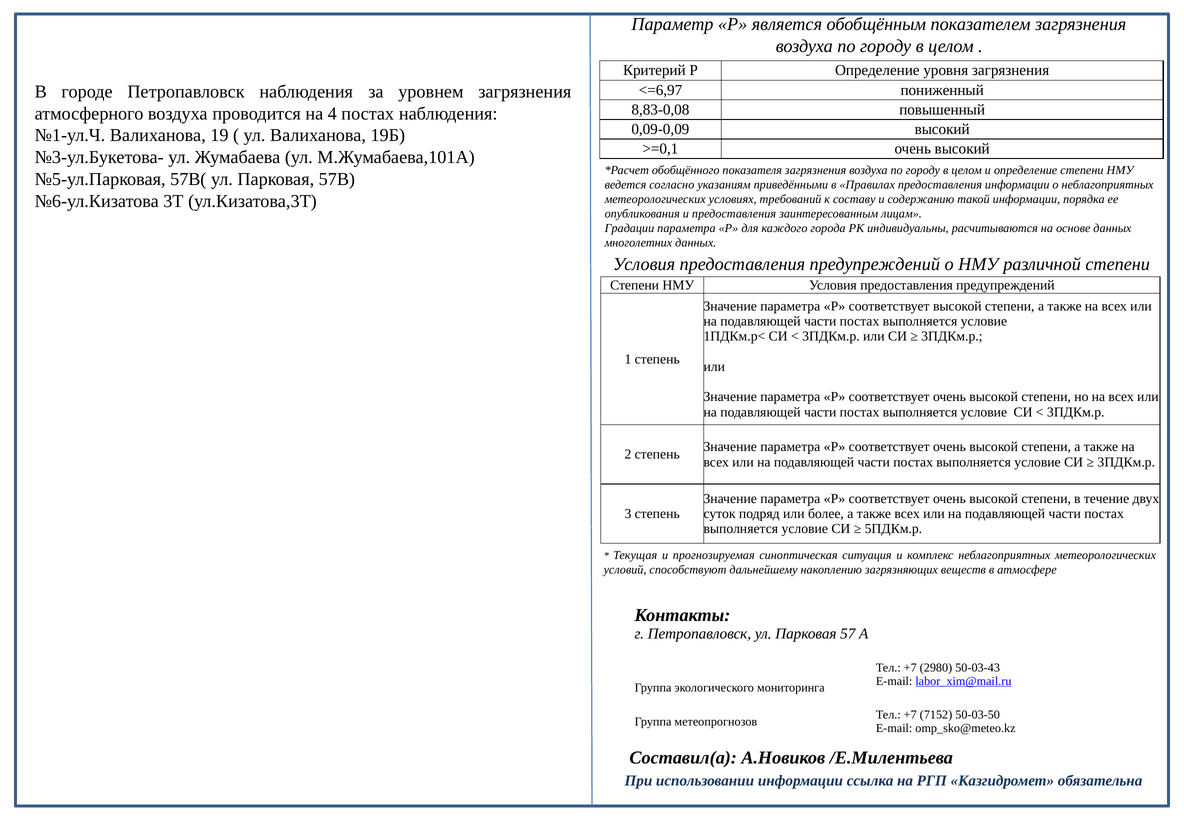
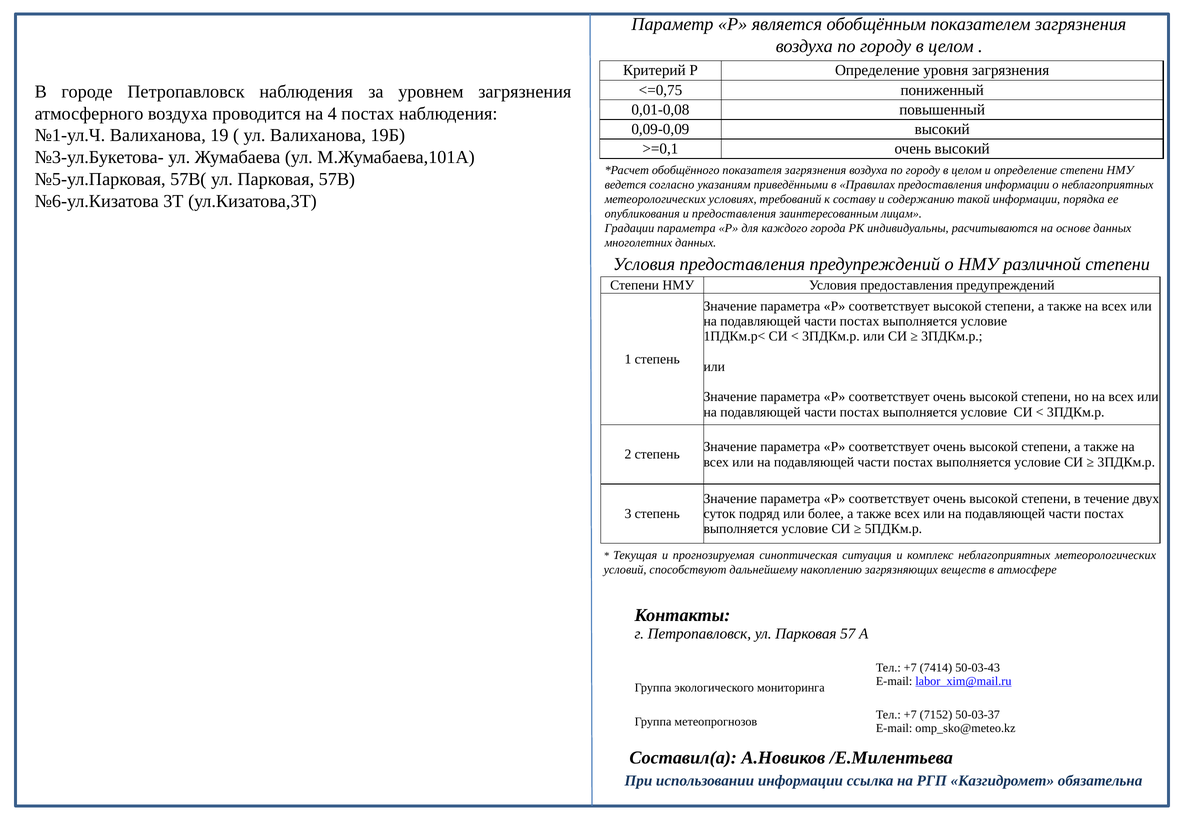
<=6,97: <=6,97 -> <=0,75 (661, 90)
8,83-0,08: 8,83-0,08 -> 0,01-0,08 (660, 109)
2980: 2980 -> 7414 (936, 667)
50-03-50: 50-03-50 -> 50-03-37 (978, 715)
